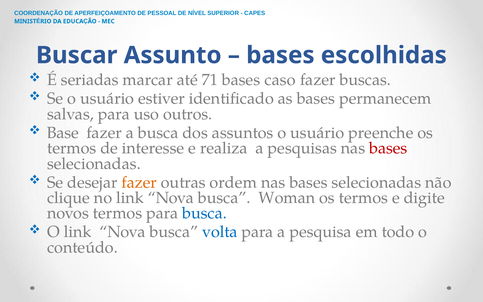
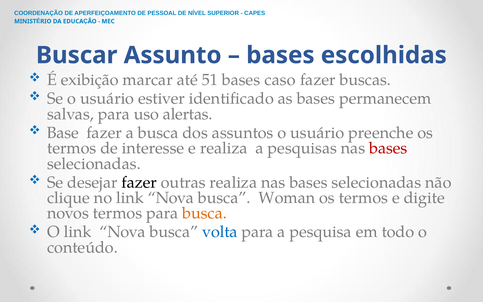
seriadas: seriadas -> exibição (90, 80)
71: 71 -> 51 (210, 80)
outros: outros -> alertas (188, 114)
fazer colour: orange -> black (139, 182)
outras ordem: ordem -> realiza (233, 182)
busca colour: blue -> orange (204, 213)
